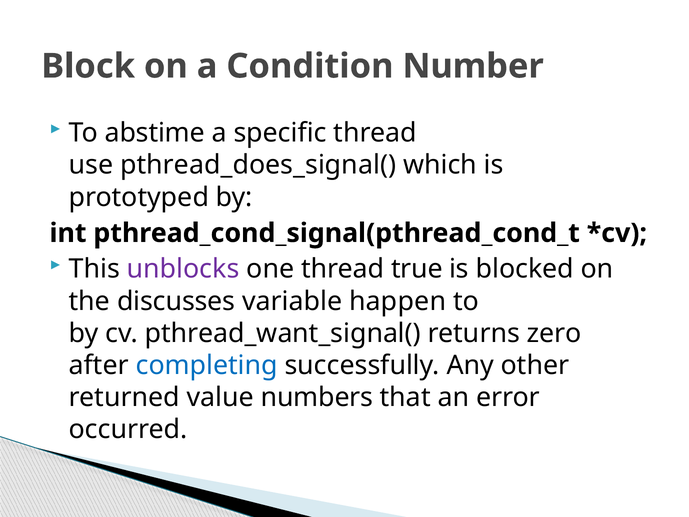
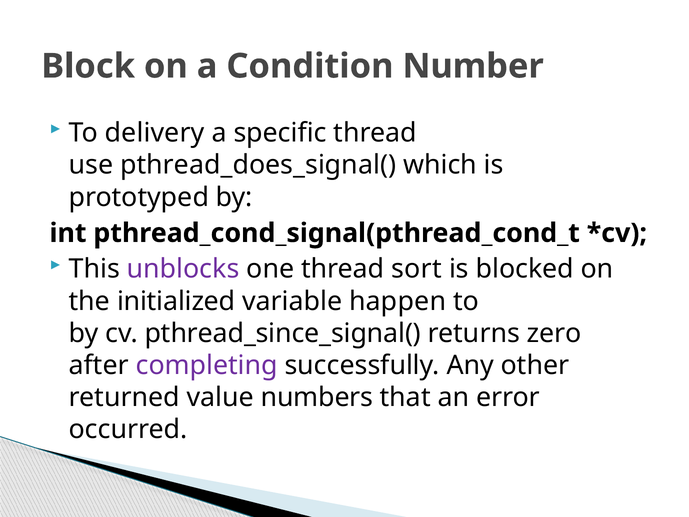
abstime: abstime -> delivery (155, 133)
true: true -> sort (417, 269)
discusses: discusses -> initialized (176, 301)
pthread_want_signal(: pthread_want_signal( -> pthread_since_signal( (283, 333)
completing colour: blue -> purple (207, 365)
